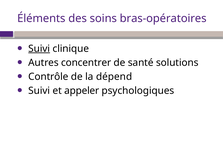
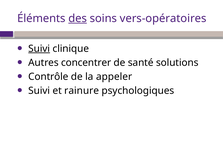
des underline: none -> present (78, 18)
bras-opératoires: bras-opératoires -> vers-opératoires (163, 18)
dépend: dépend -> appeler (114, 77)
appeler: appeler -> rainure (82, 91)
